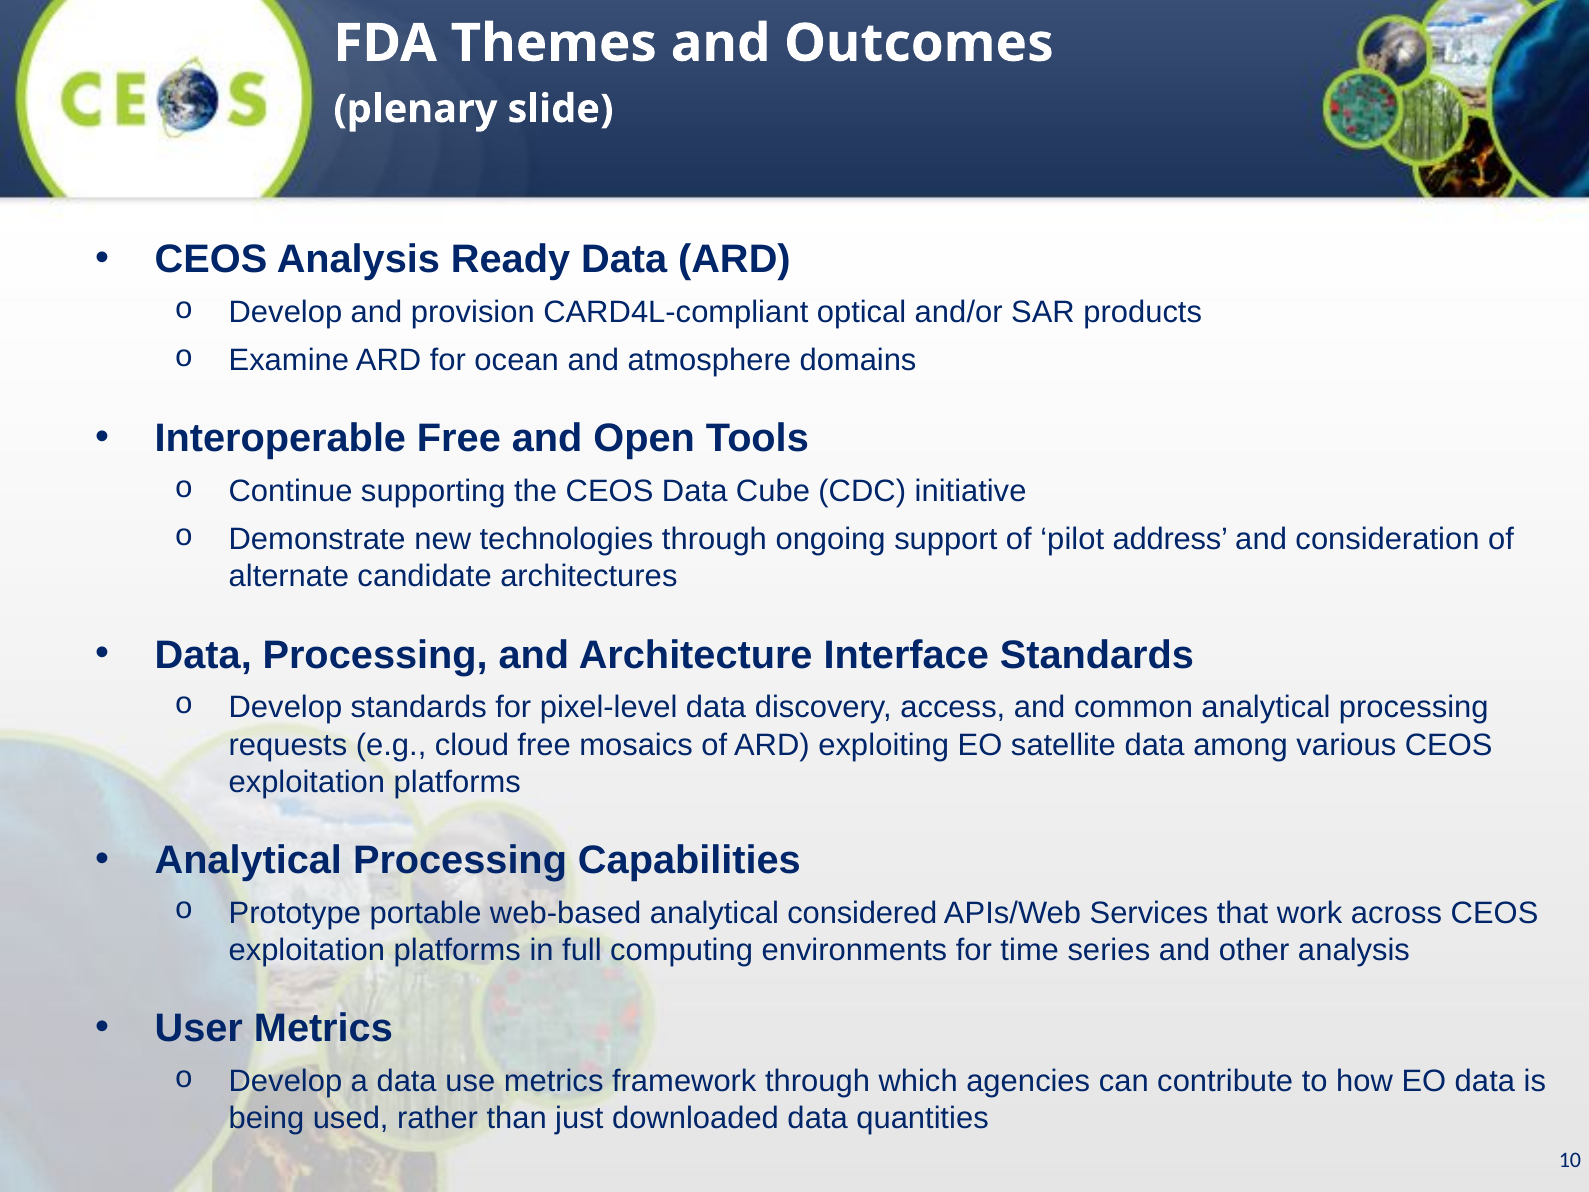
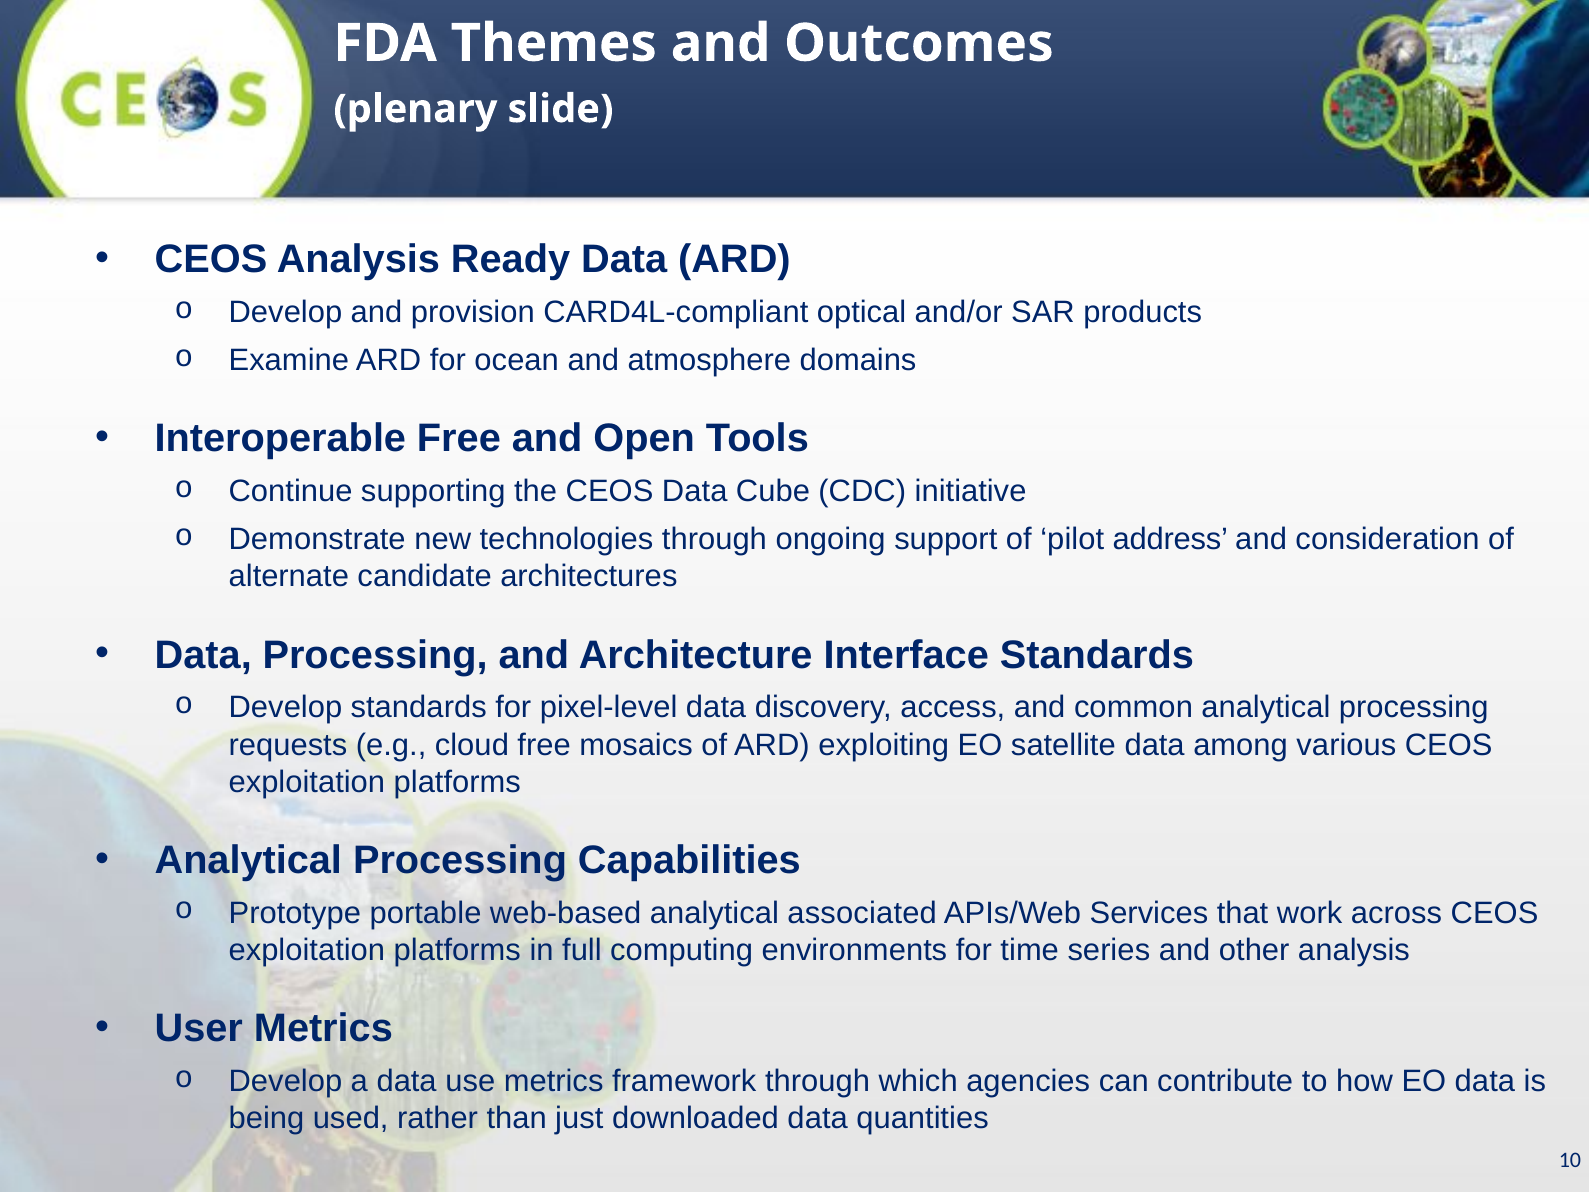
considered: considered -> associated (862, 913)
